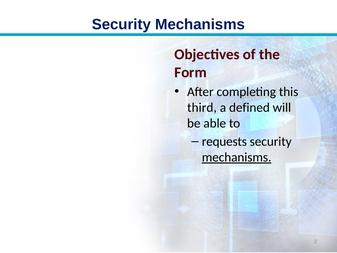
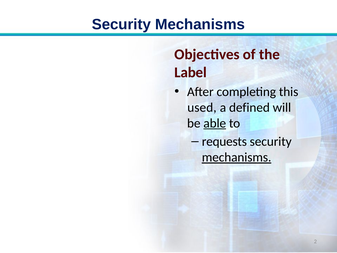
Form: Form -> Label (191, 72)
third: third -> used (202, 107)
able underline: none -> present (215, 123)
